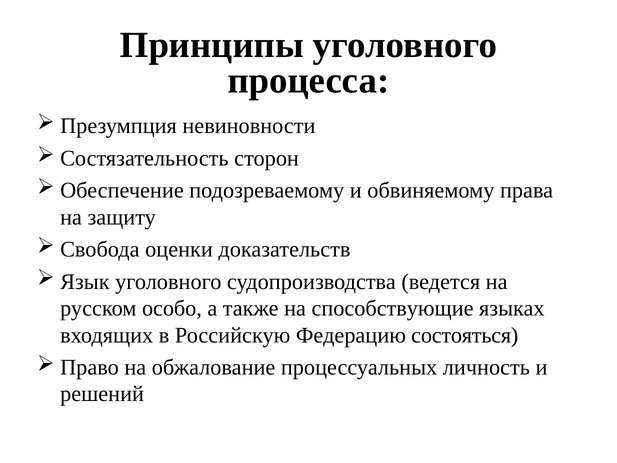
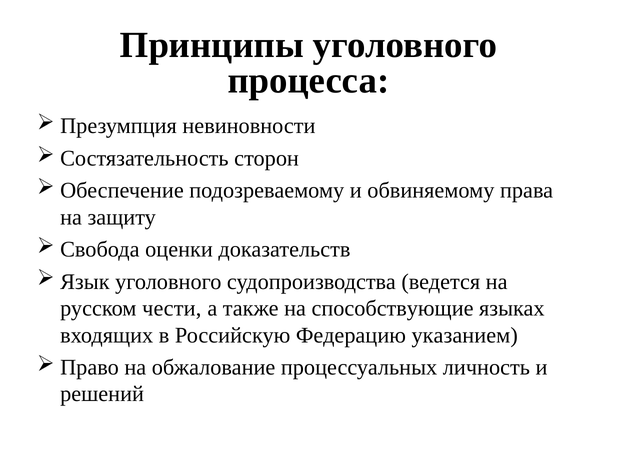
особо: особо -> чести (172, 308)
состояться: состояться -> указанием (465, 335)
